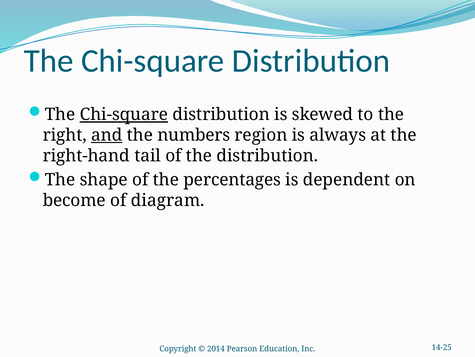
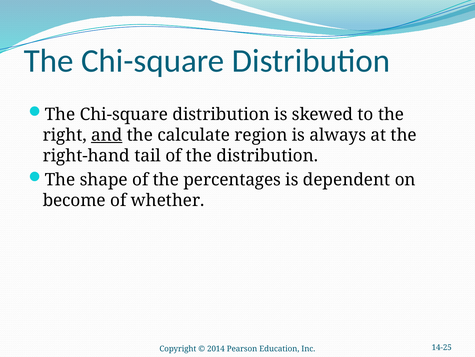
Chi-square underline: present -> none (124, 114)
numbers: numbers -> calculate (194, 135)
diagram: diagram -> whether (168, 200)
